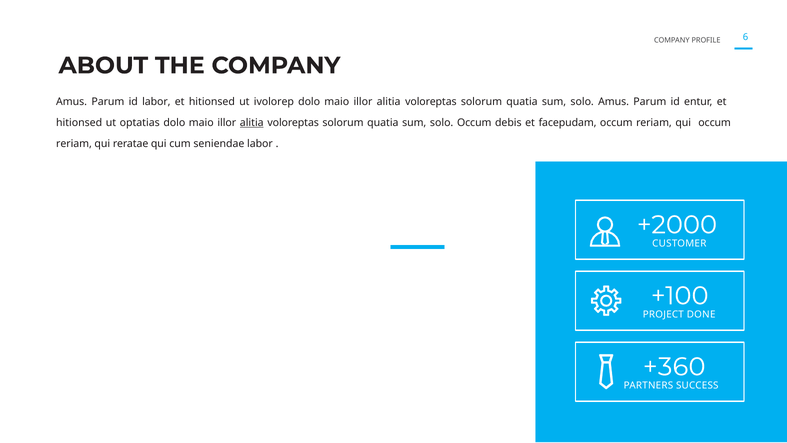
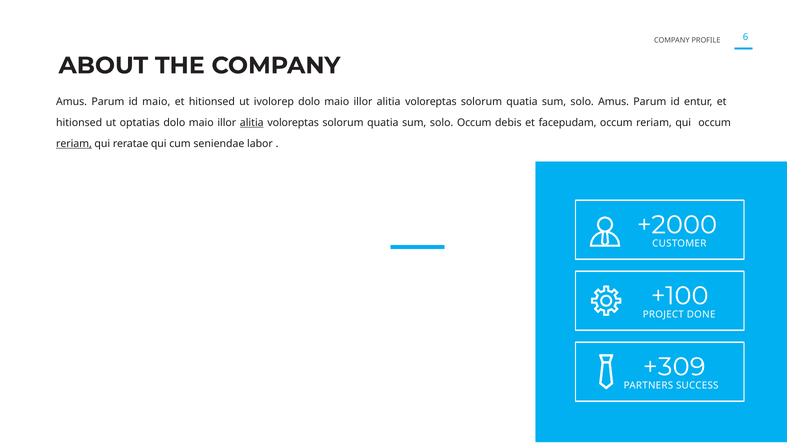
id labor: labor -> maio (156, 101)
reriam underline: none -> present (74, 144)
+360: +360 -> +309 (674, 367)
